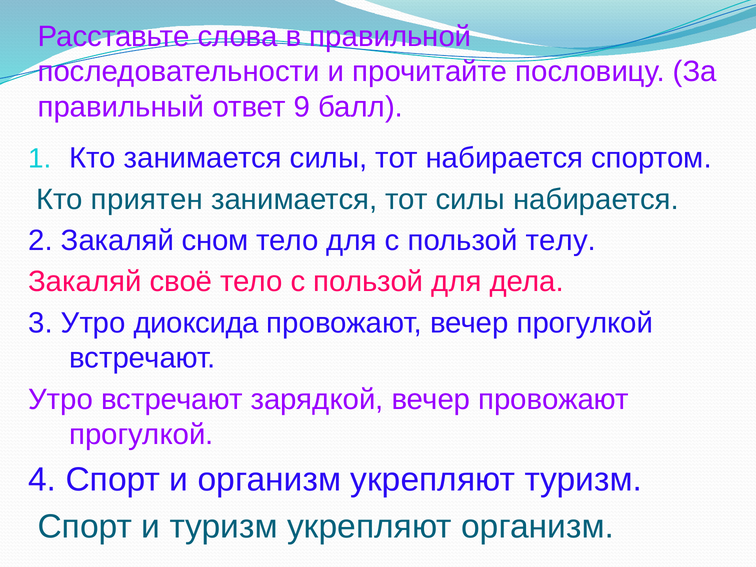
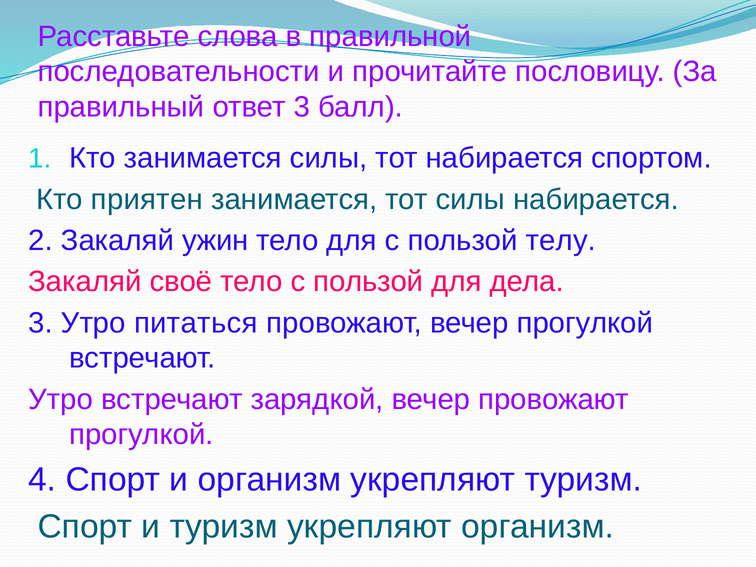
ответ 9: 9 -> 3 (302, 107)
сном: сном -> ужин (215, 241)
диоксида: диоксида -> питаться (196, 323)
